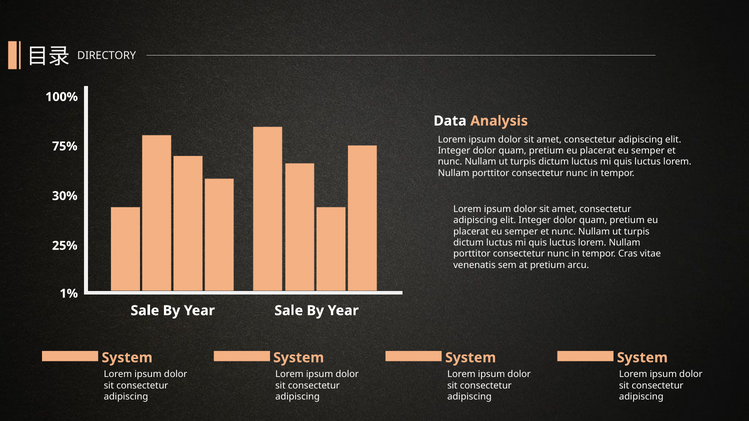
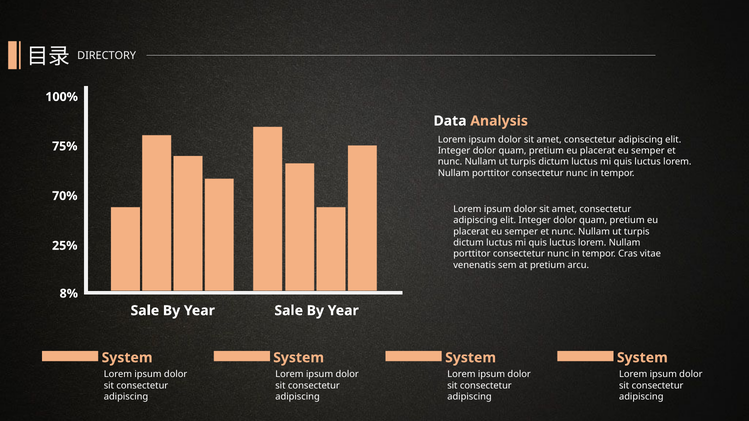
30%: 30% -> 70% (65, 196)
1%: 1% -> 8% (69, 294)
